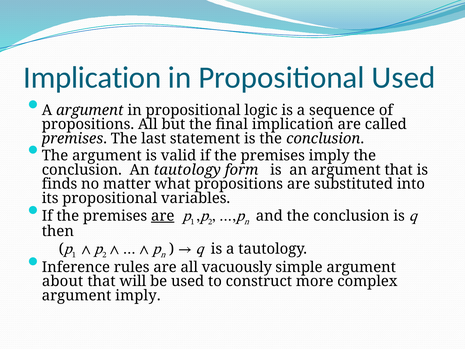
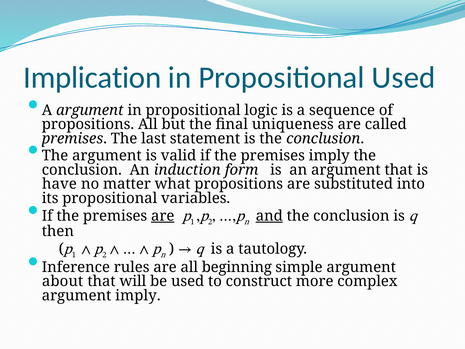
final implication: implication -> uniqueness (293, 124)
An tautology: tautology -> induction (187, 170)
finds: finds -> have (59, 184)
and underline: none -> present (269, 216)
vacuously: vacuously -> beginning (237, 267)
